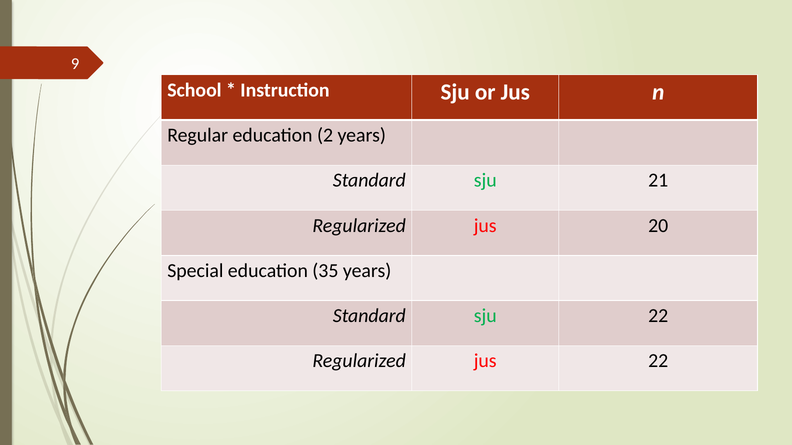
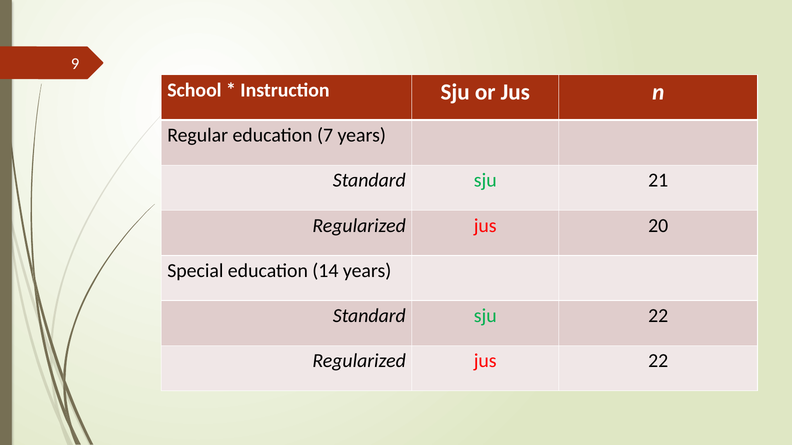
2: 2 -> 7 (325, 135)
35: 35 -> 14 (325, 271)
